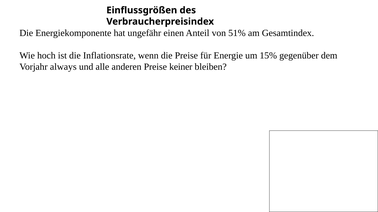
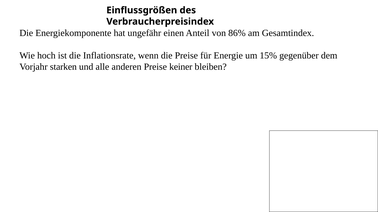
51%: 51% -> 86% (237, 33)
always: always -> starken (63, 67)
